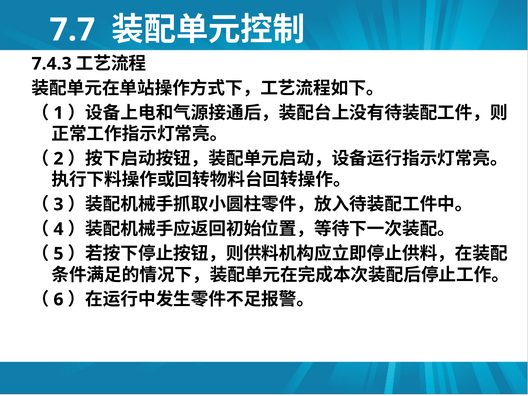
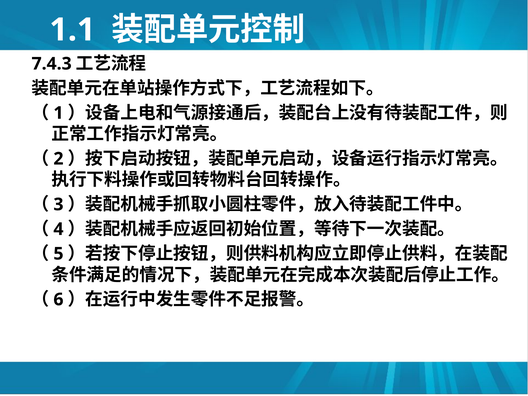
7.7: 7.7 -> 1.1 (72, 30)
